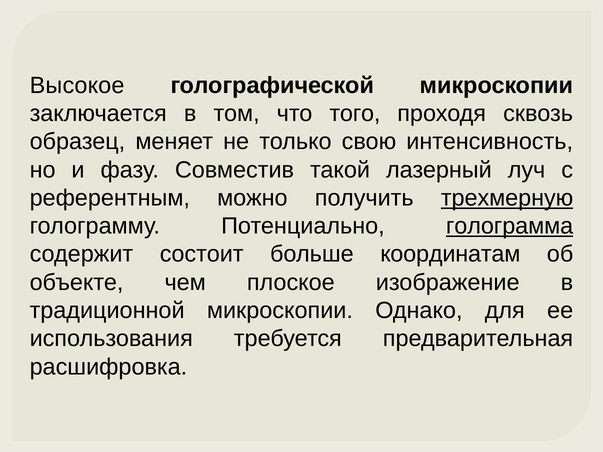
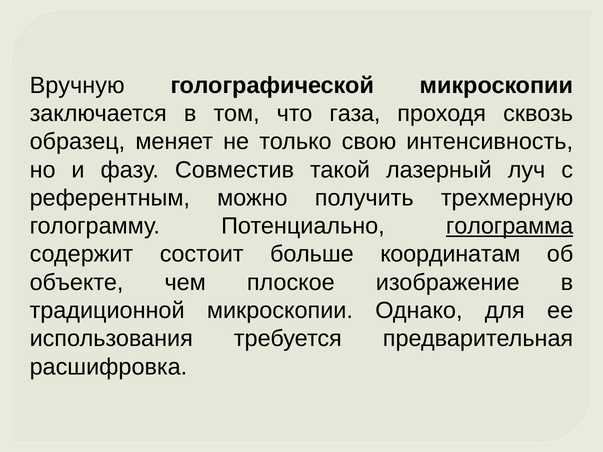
Высокое: Высокое -> Вручную (77, 85)
того: того -> газа (355, 114)
трехмерную underline: present -> none (507, 198)
